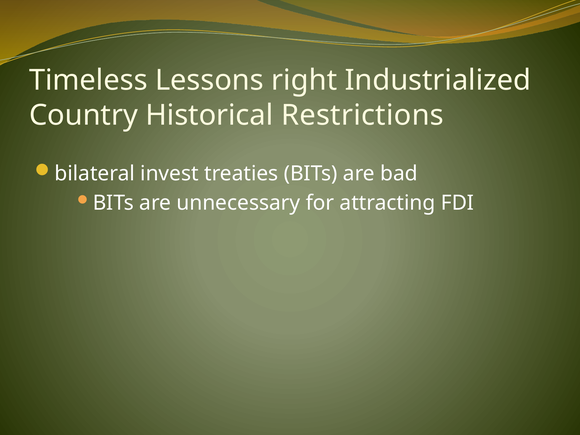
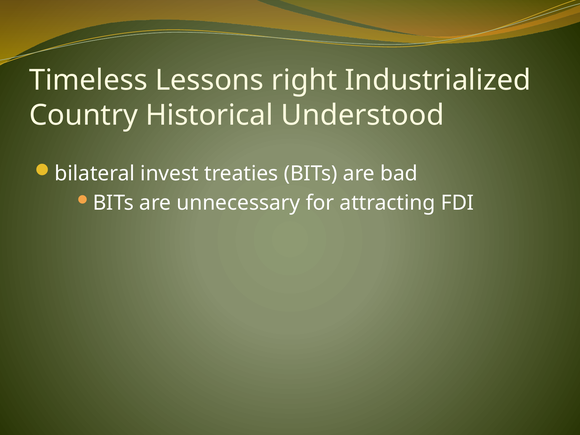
Restrictions: Restrictions -> Understood (363, 115)
